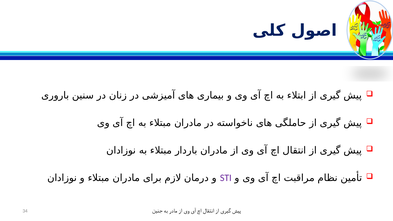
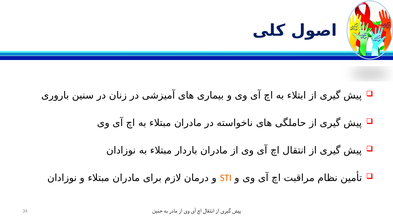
STI colour: purple -> orange (226, 178)
